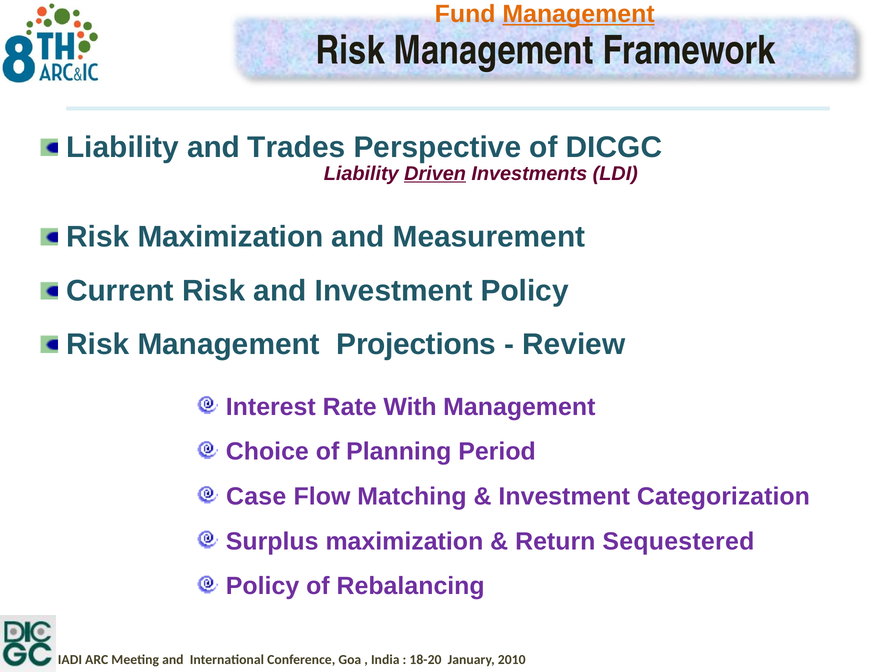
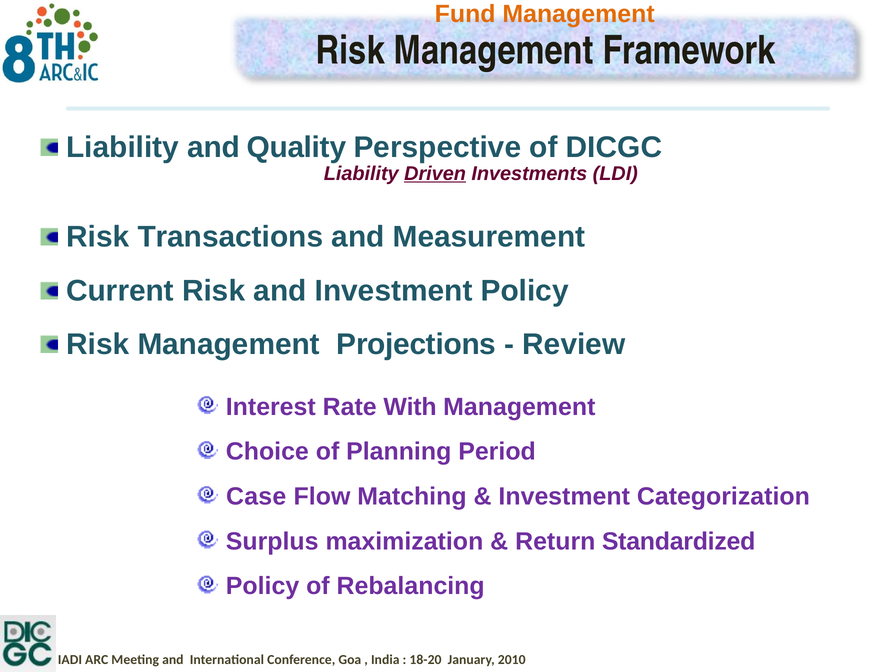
Management underline: present -> none (579, 14)
Trades: Trades -> Quality (296, 147)
Risk Maximization: Maximization -> Transactions (230, 237)
Sequestered: Sequestered -> Standardized (679, 541)
